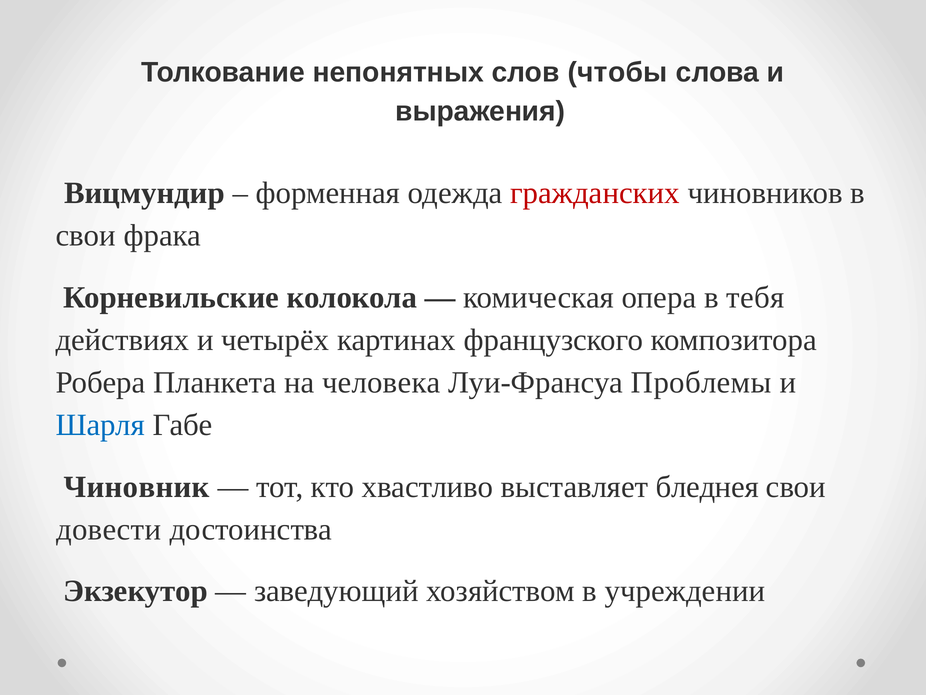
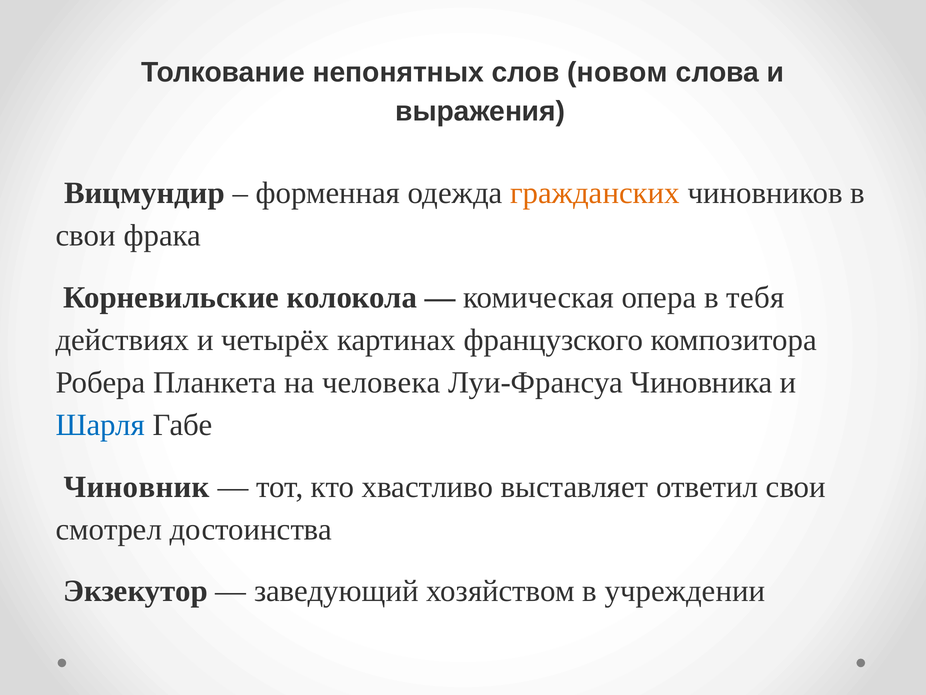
чтобы: чтобы -> новом (618, 73)
гражданских colour: red -> orange (595, 193)
Проблемы: Проблемы -> Чиновника (701, 382)
бледнея: бледнея -> ответил (707, 486)
довести: довести -> смотрел (109, 529)
